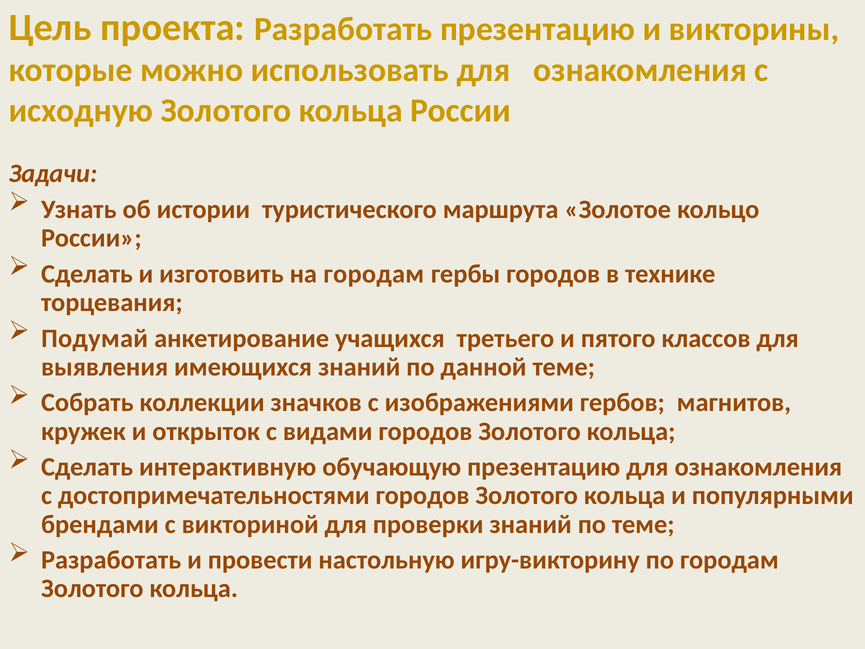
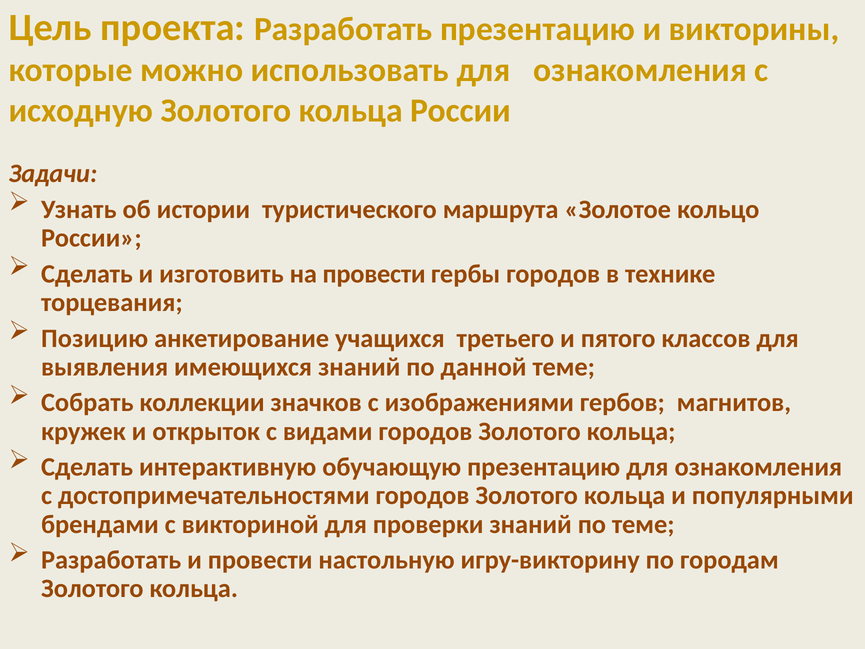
на городам: городам -> провести (374, 274)
Подумай: Подумай -> Позицию (95, 338)
